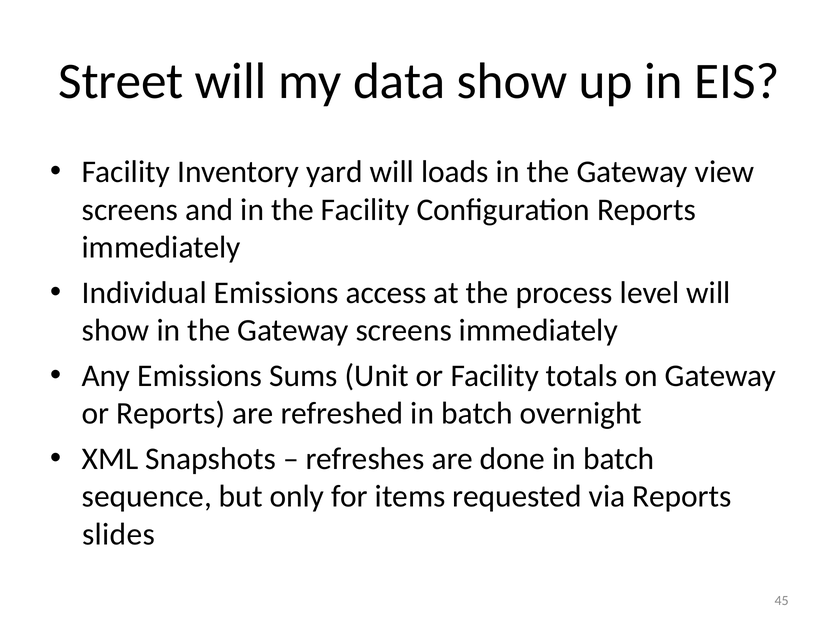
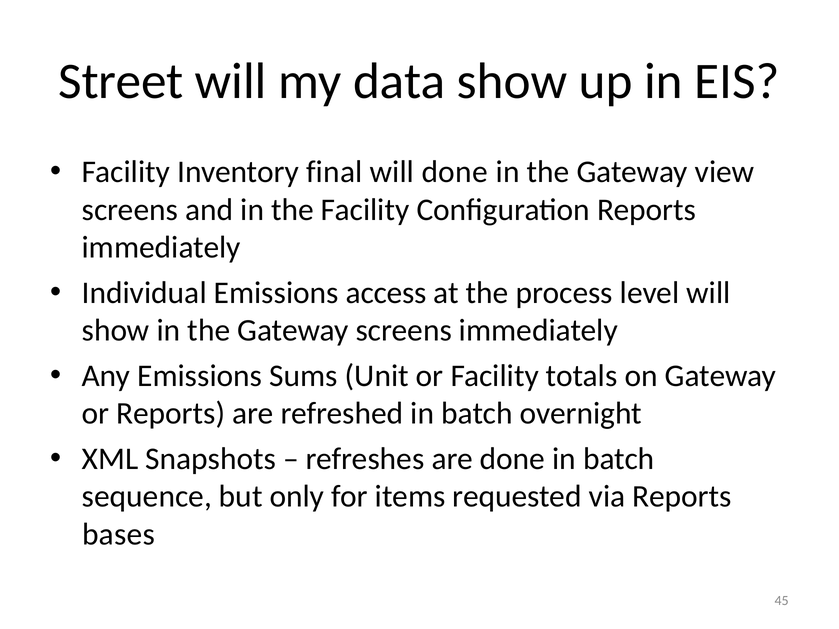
yard: yard -> final (334, 172)
will loads: loads -> done (455, 172)
slides: slides -> bases (119, 535)
